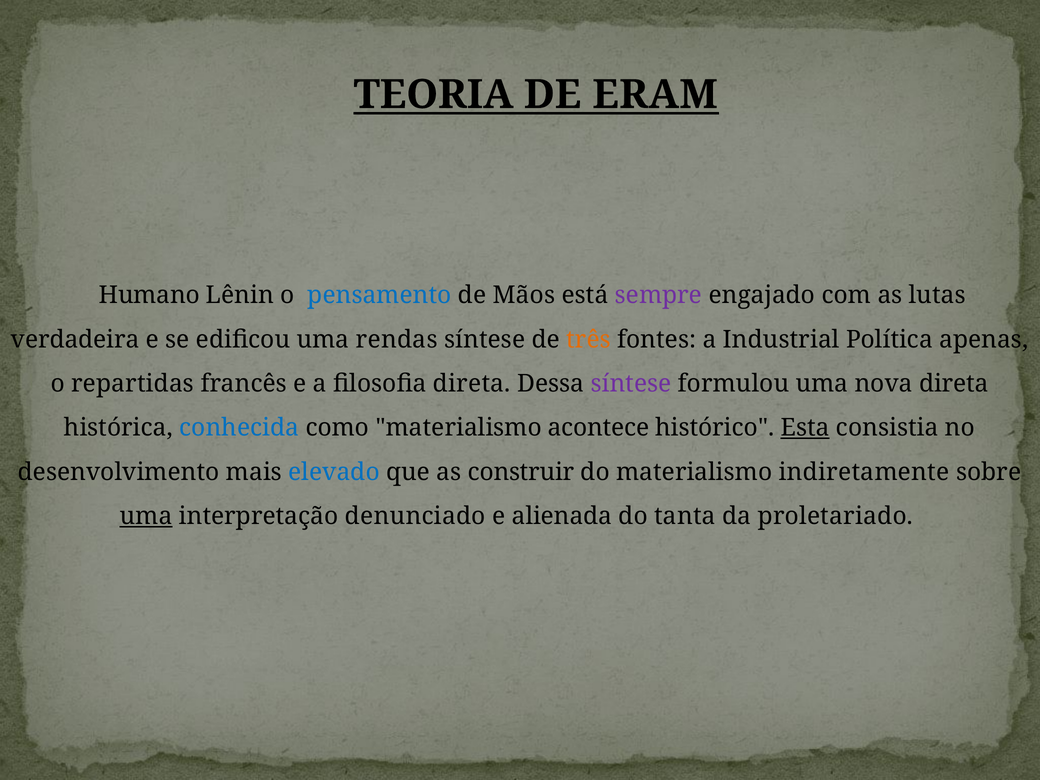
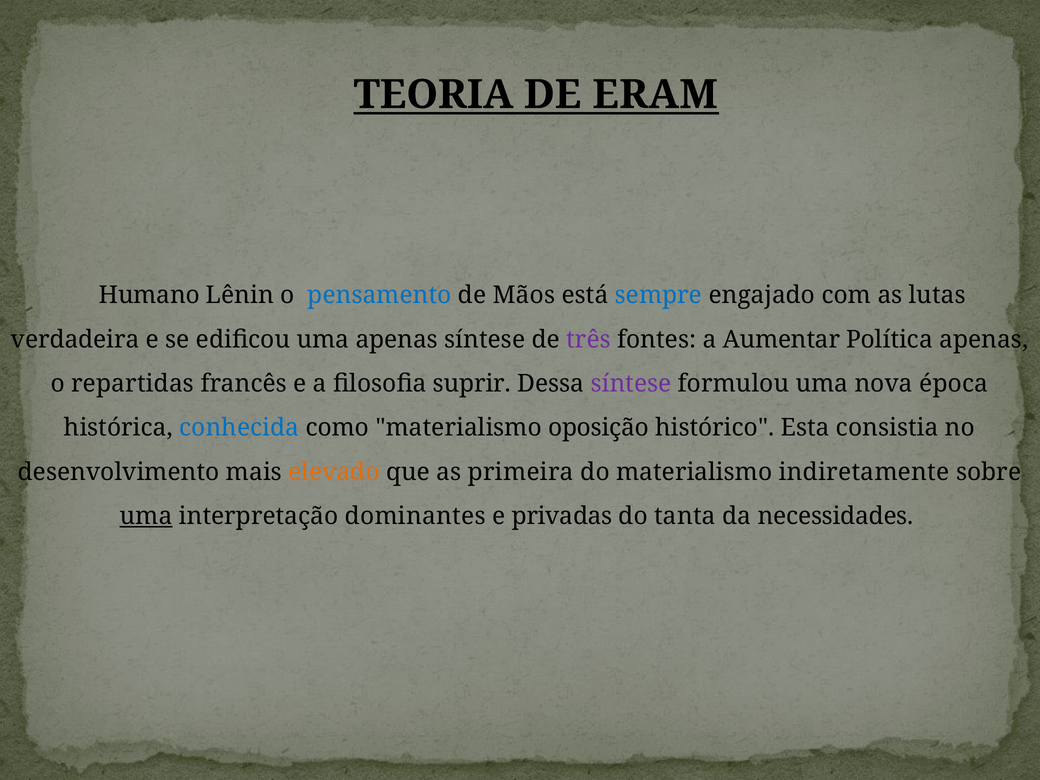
sempre colour: purple -> blue (658, 295)
uma rendas: rendas -> apenas (397, 339)
três colour: orange -> purple (589, 339)
Industrial: Industrial -> Aumentar (781, 339)
filosofia direta: direta -> suprir (472, 384)
nova direta: direta -> época (954, 384)
acontece: acontece -> oposição (599, 428)
Esta underline: present -> none (805, 428)
elevado colour: blue -> orange (334, 472)
construir: construir -> primeira (521, 472)
denunciado: denunciado -> dominantes (415, 516)
alienada: alienada -> privadas (562, 516)
proletariado: proletariado -> necessidades (836, 516)
